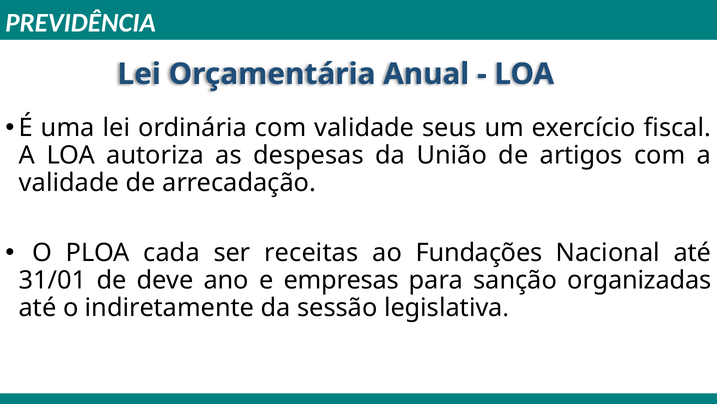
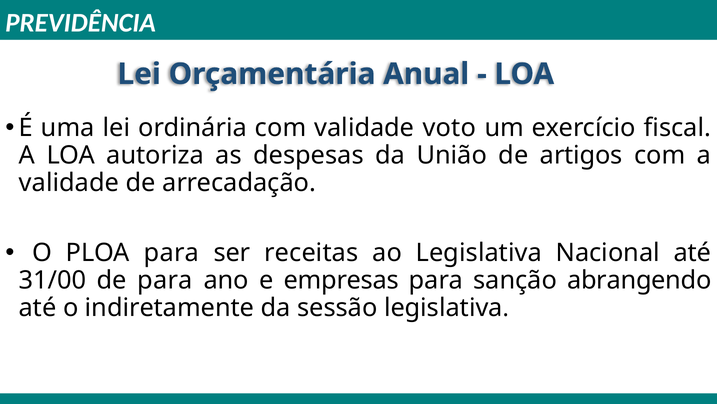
seus: seus -> voto (449, 128)
PLOA cada: cada -> para (171, 252)
ao Fundações: Fundações -> Legislativa (479, 252)
31/01: 31/01 -> 31/00 (53, 280)
de deve: deve -> para (165, 280)
organizadas: organizadas -> abrangendo (639, 280)
